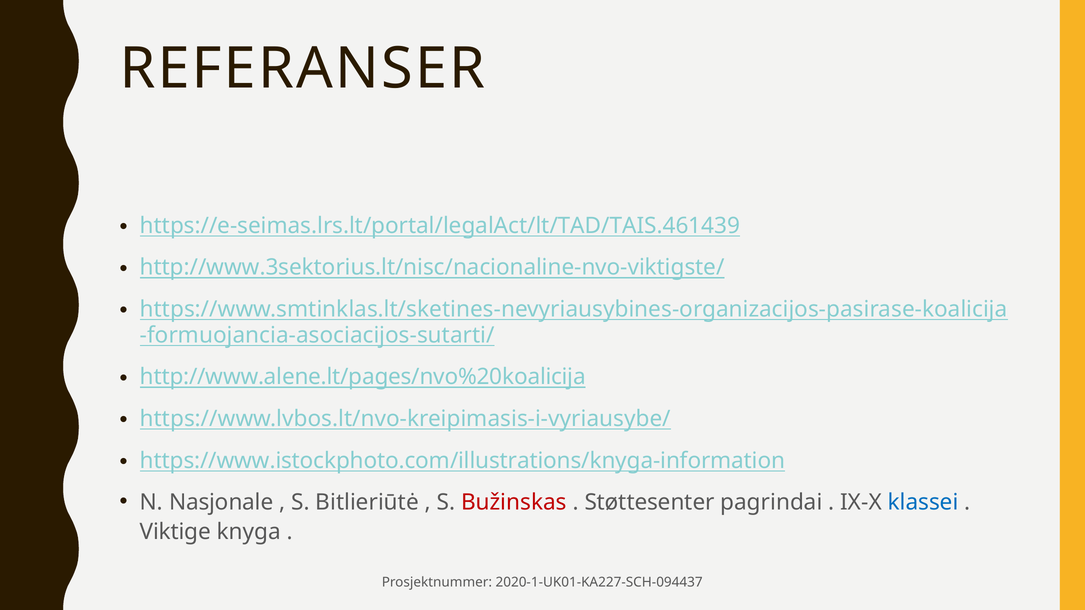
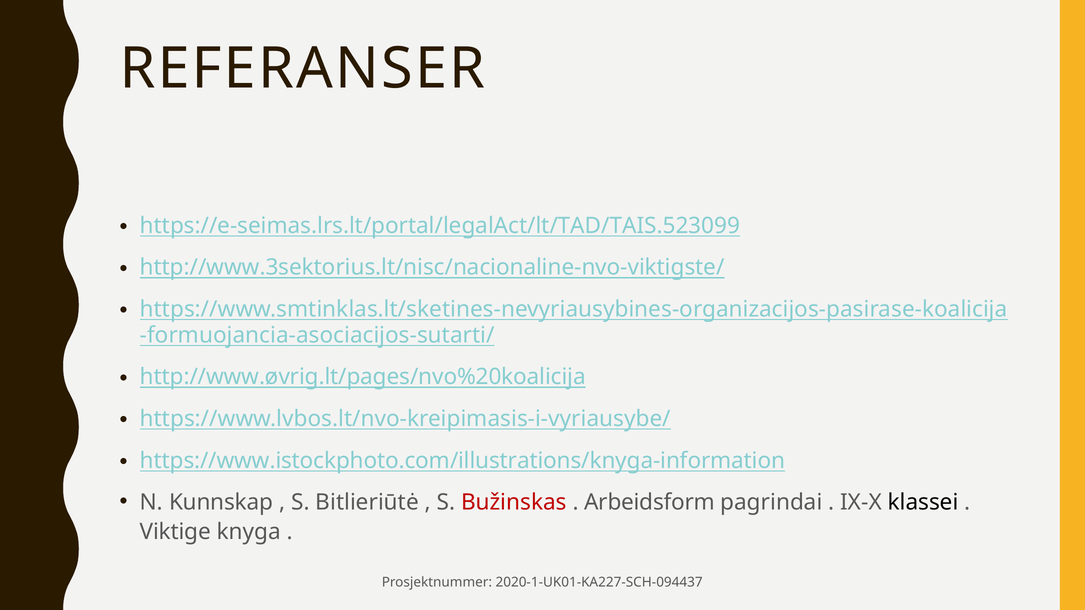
https://e-seimas.lrs.lt/portal/legalAct/lt/TAD/TAIS.461439: https://e-seimas.lrs.lt/portal/legalAct/lt/TAD/TAIS.461439 -> https://e-seimas.lrs.lt/portal/legalAct/lt/TAD/TAIS.523099 (440, 226)
http://www.alene.lt/pages/nvo%20koalicija: http://www.alene.lt/pages/nvo%20koalicija -> http://www.øvrig.lt/pages/nvo%20koalicija (363, 377)
Nasjonale: Nasjonale -> Kunnskap (221, 502)
Støttesenter: Støttesenter -> Arbeidsform (650, 502)
klassei colour: blue -> black (923, 502)
